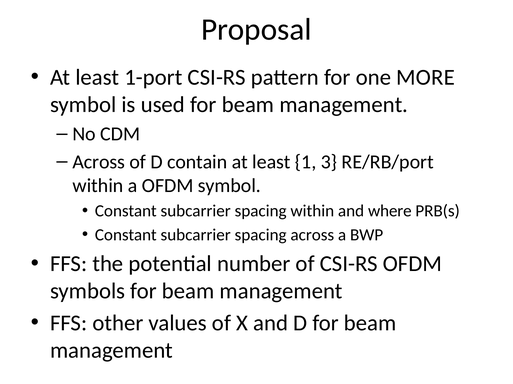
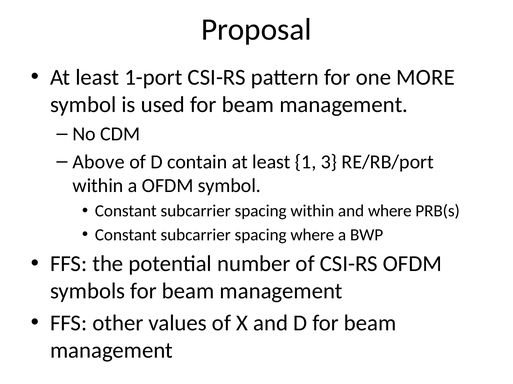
Across: Across -> Above (99, 162)
spacing across: across -> where (312, 235)
